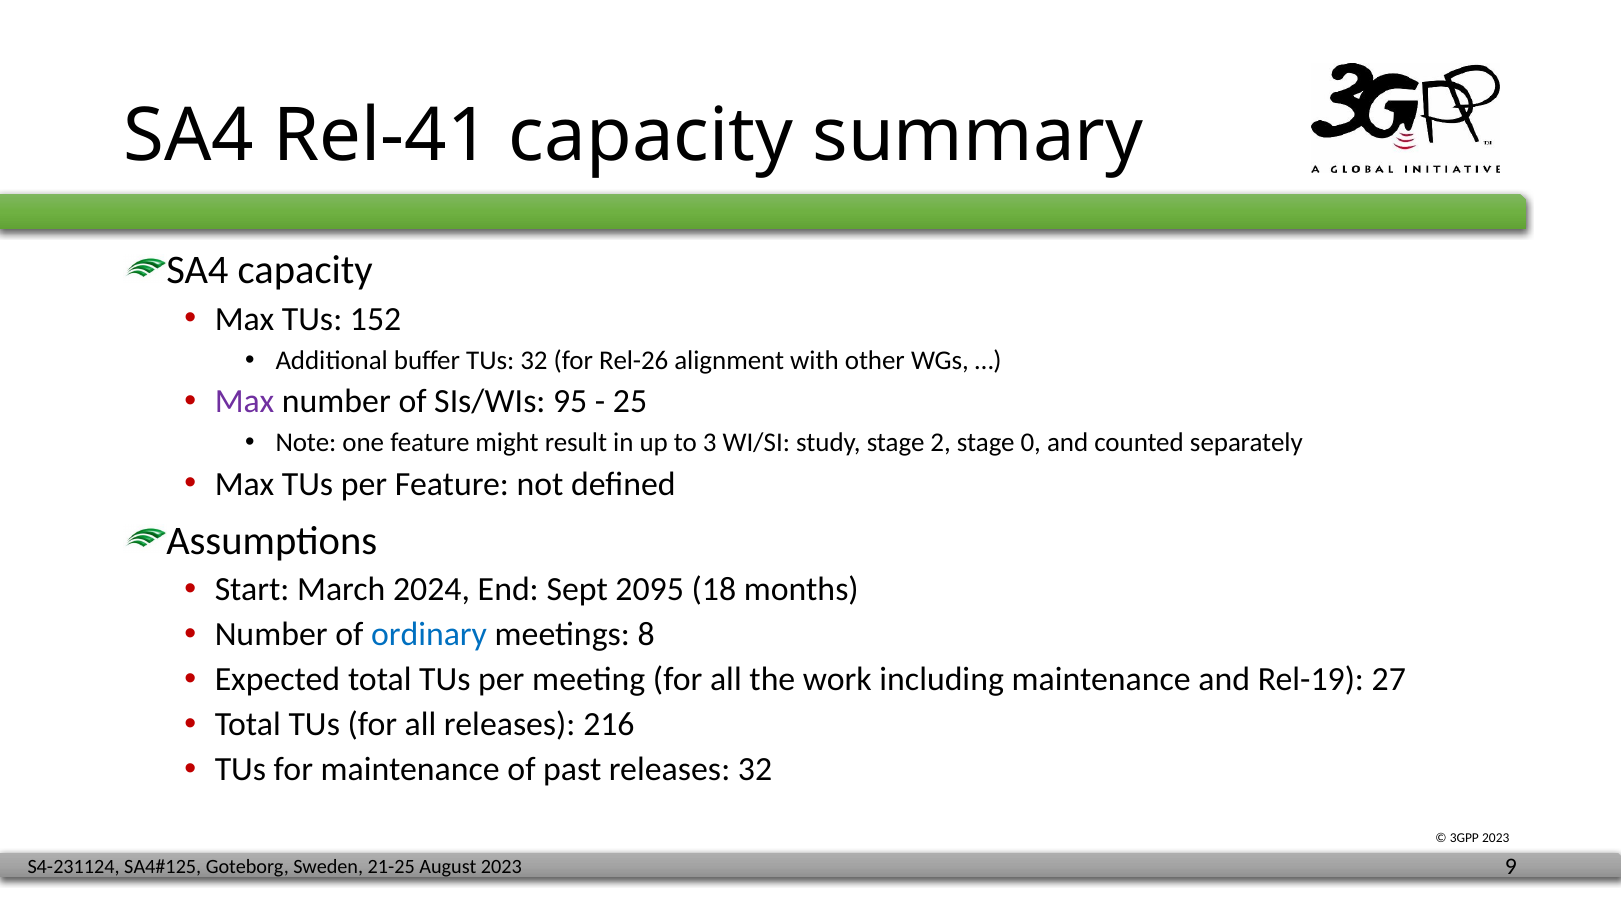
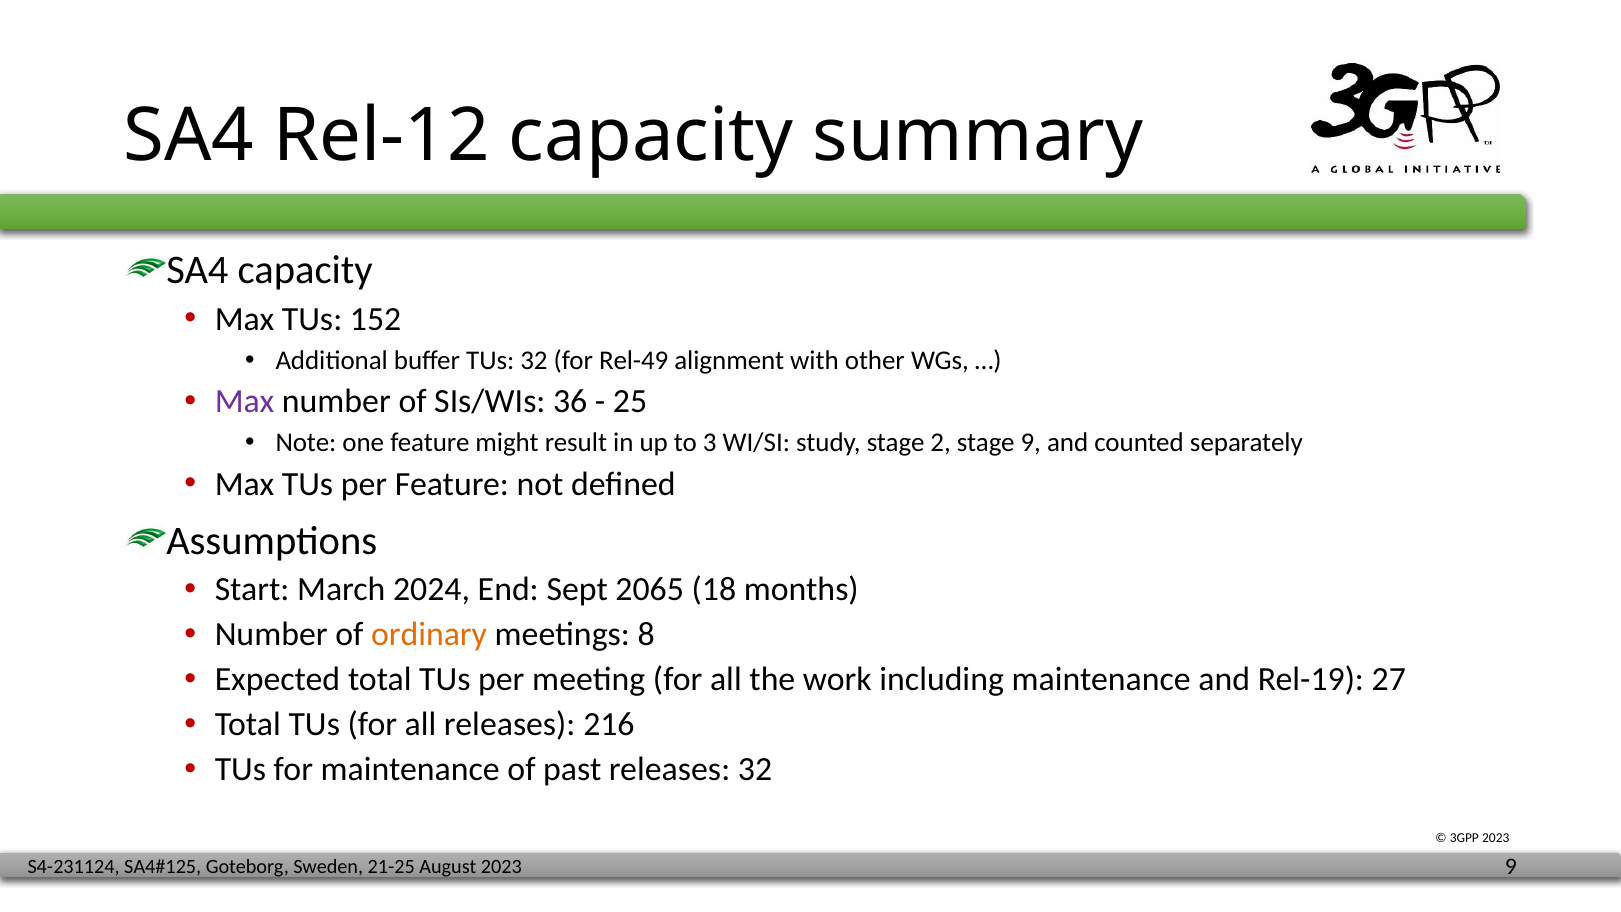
Rel-41: Rel-41 -> Rel-12 (382, 136)
Rel-26: Rel-26 -> Rel-49 (634, 360)
95: 95 -> 36 (570, 401)
stage 0: 0 -> 9 (1031, 443)
2095: 2095 -> 2065 (650, 589)
ordinary colour: blue -> orange (429, 634)
